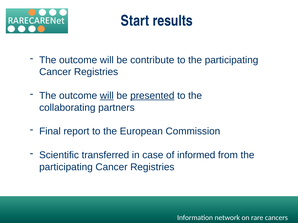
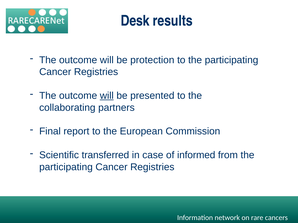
Start: Start -> Desk (135, 21)
contribute: contribute -> protection (152, 60)
presented underline: present -> none (152, 96)
